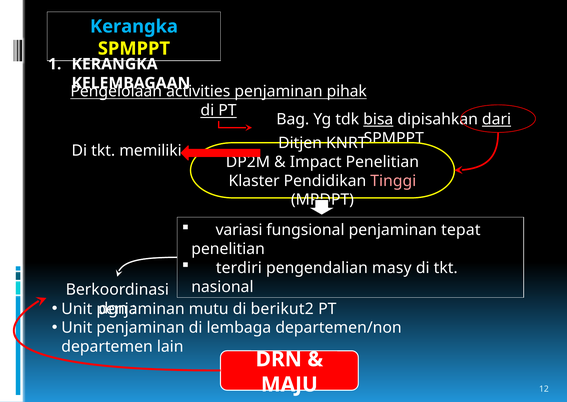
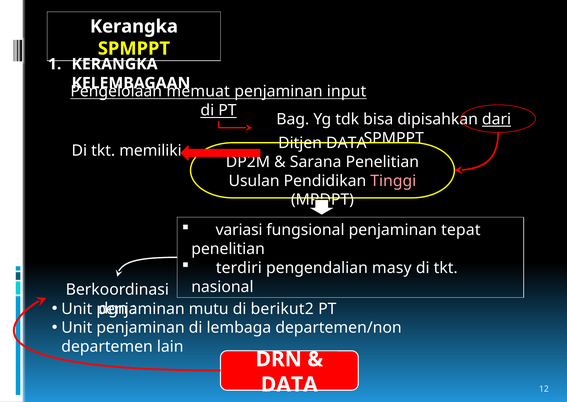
Kerangka colour: light blue -> white (134, 26)
activities: activities -> memuat (198, 91)
pihak: pihak -> input (347, 91)
bisa underline: present -> none (378, 119)
Ditjen KNRT: KNRT -> DATA (346, 143)
Impact: Impact -> Sarana (316, 162)
Klaster: Klaster -> Usulan (254, 181)
MAJU: MAJU -> DATA (289, 384)
